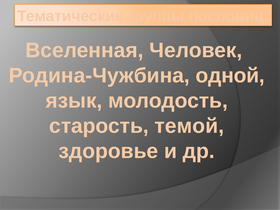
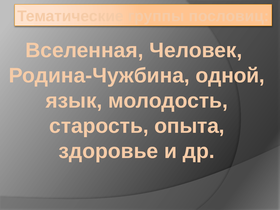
темой: темой -> опыта (189, 126)
